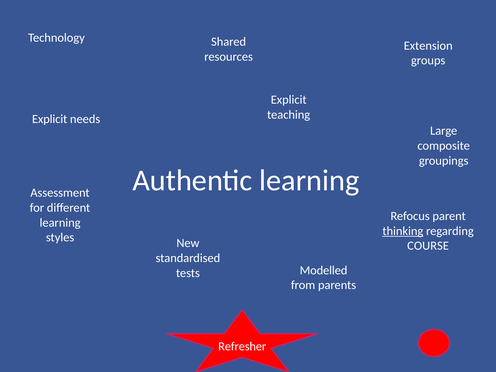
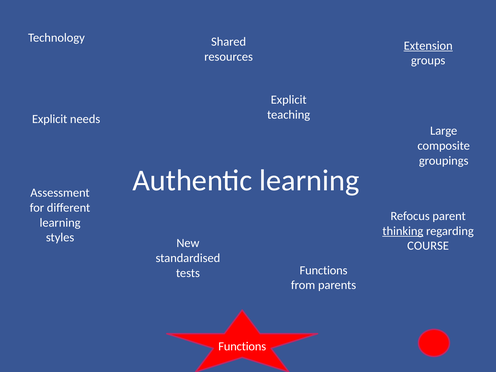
Extension underline: none -> present (428, 46)
tests Modelled: Modelled -> Functions (324, 270)
Refresher: Refresher -> Functions (242, 346)
